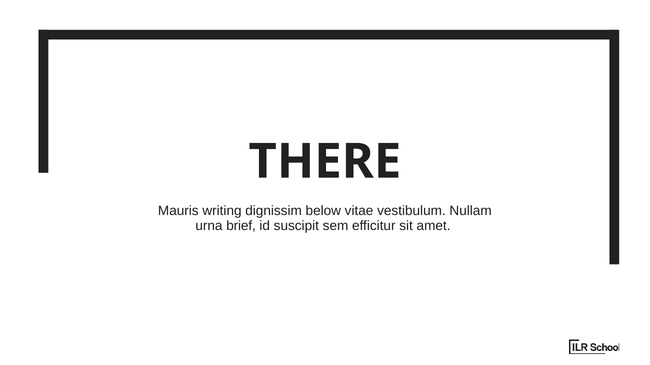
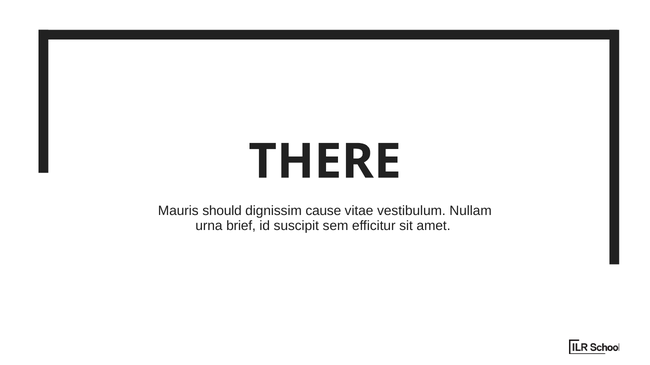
writing: writing -> should (222, 211)
below: below -> cause (323, 211)
